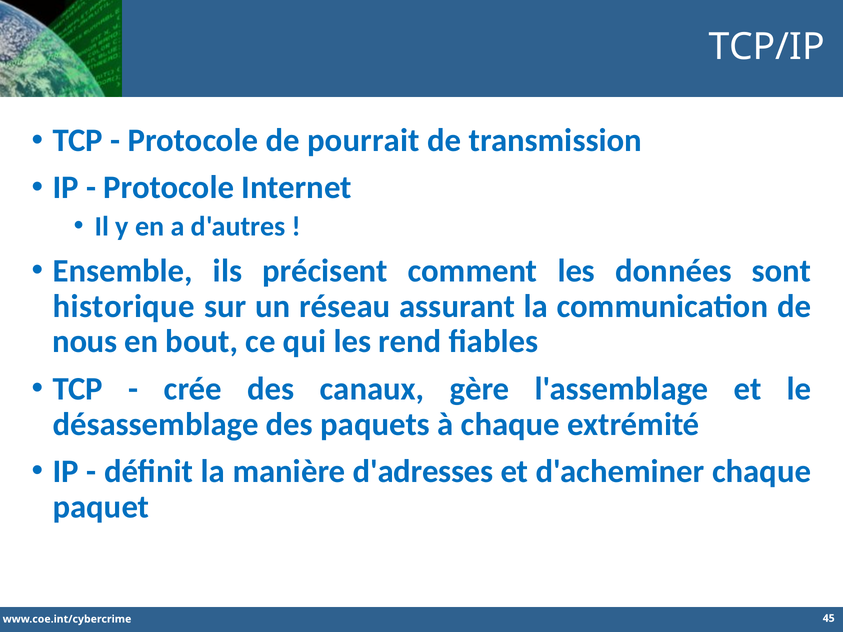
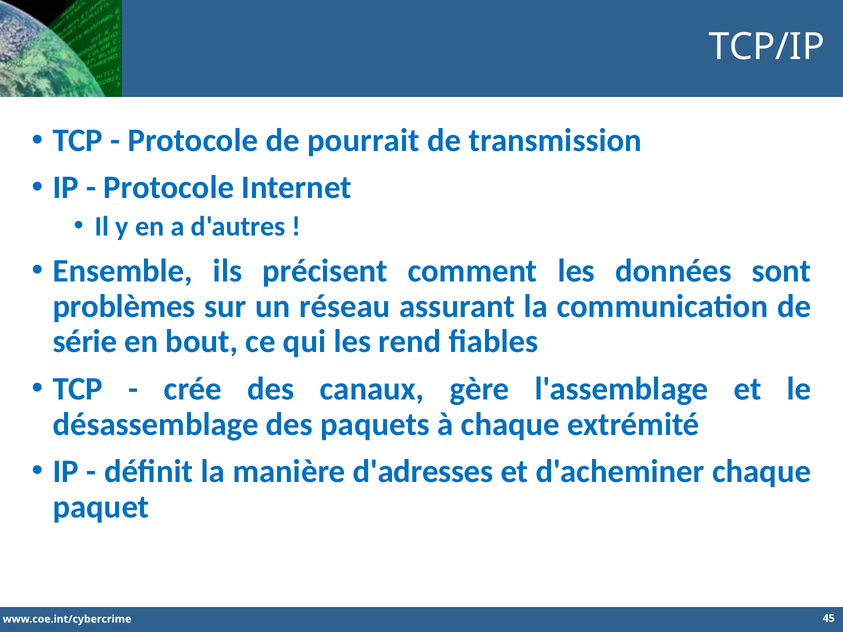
historique: historique -> problèmes (124, 306)
nous: nous -> série (85, 342)
